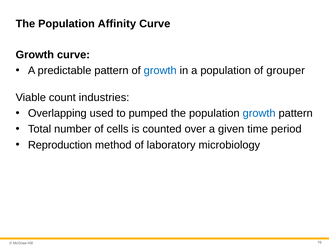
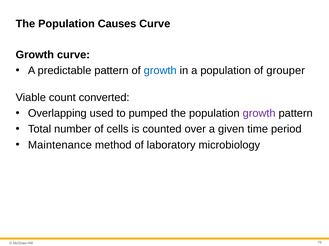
Affinity: Affinity -> Causes (117, 24)
industries: industries -> converted (104, 98)
growth colour: blue -> purple (259, 114)
Reproduction: Reproduction -> Maintenance (60, 145)
